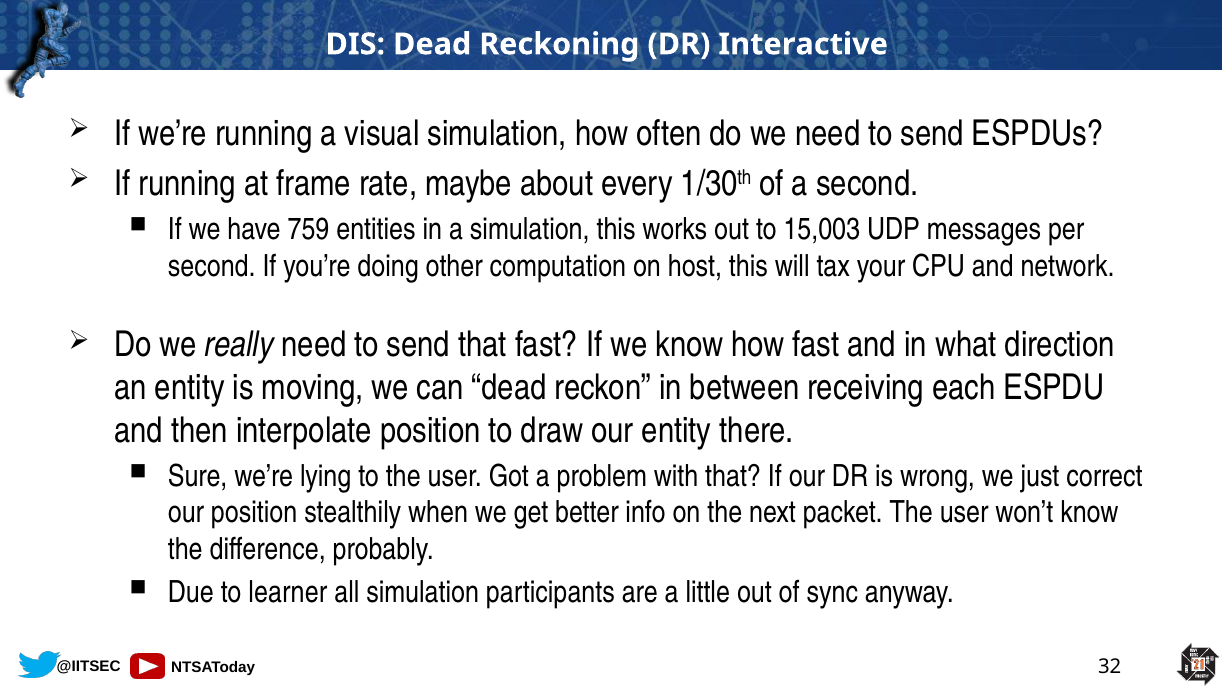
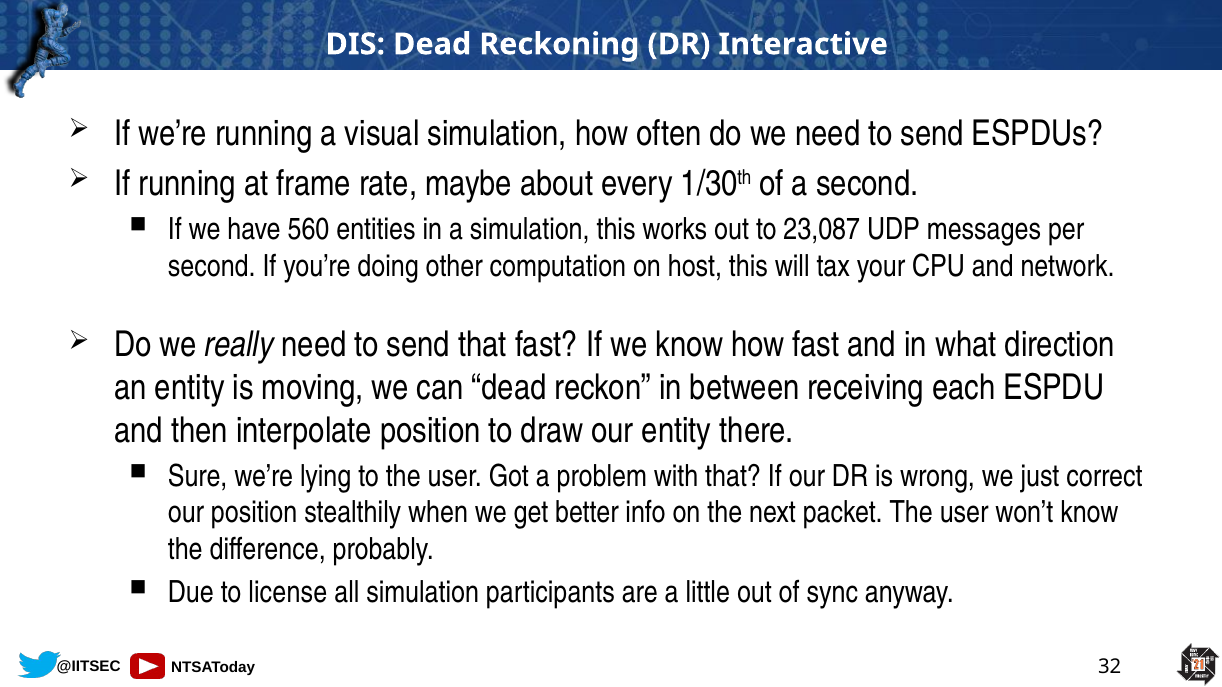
759: 759 -> 560 (309, 229)
15,003: 15,003 -> 23,087 (822, 229)
learner: learner -> license (288, 593)
